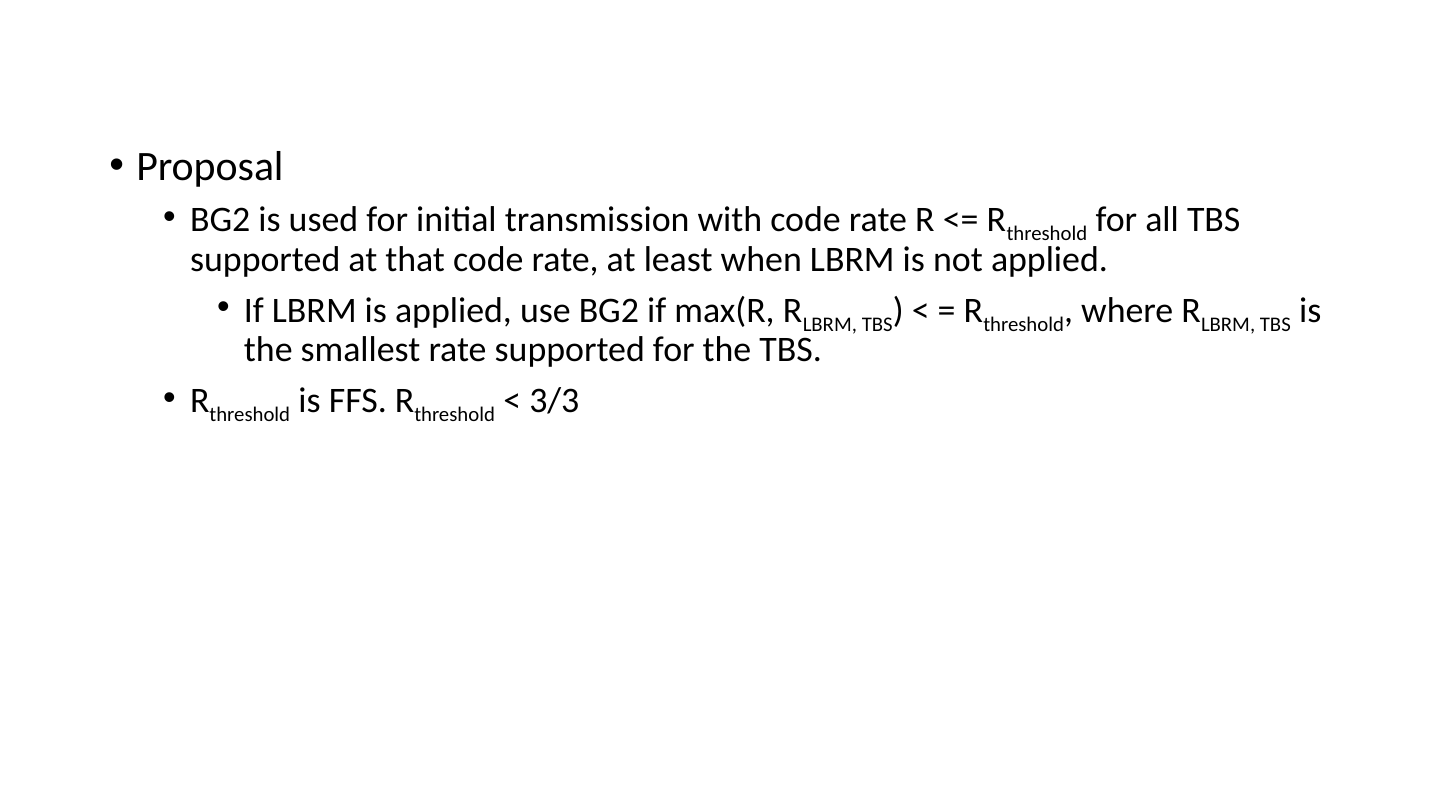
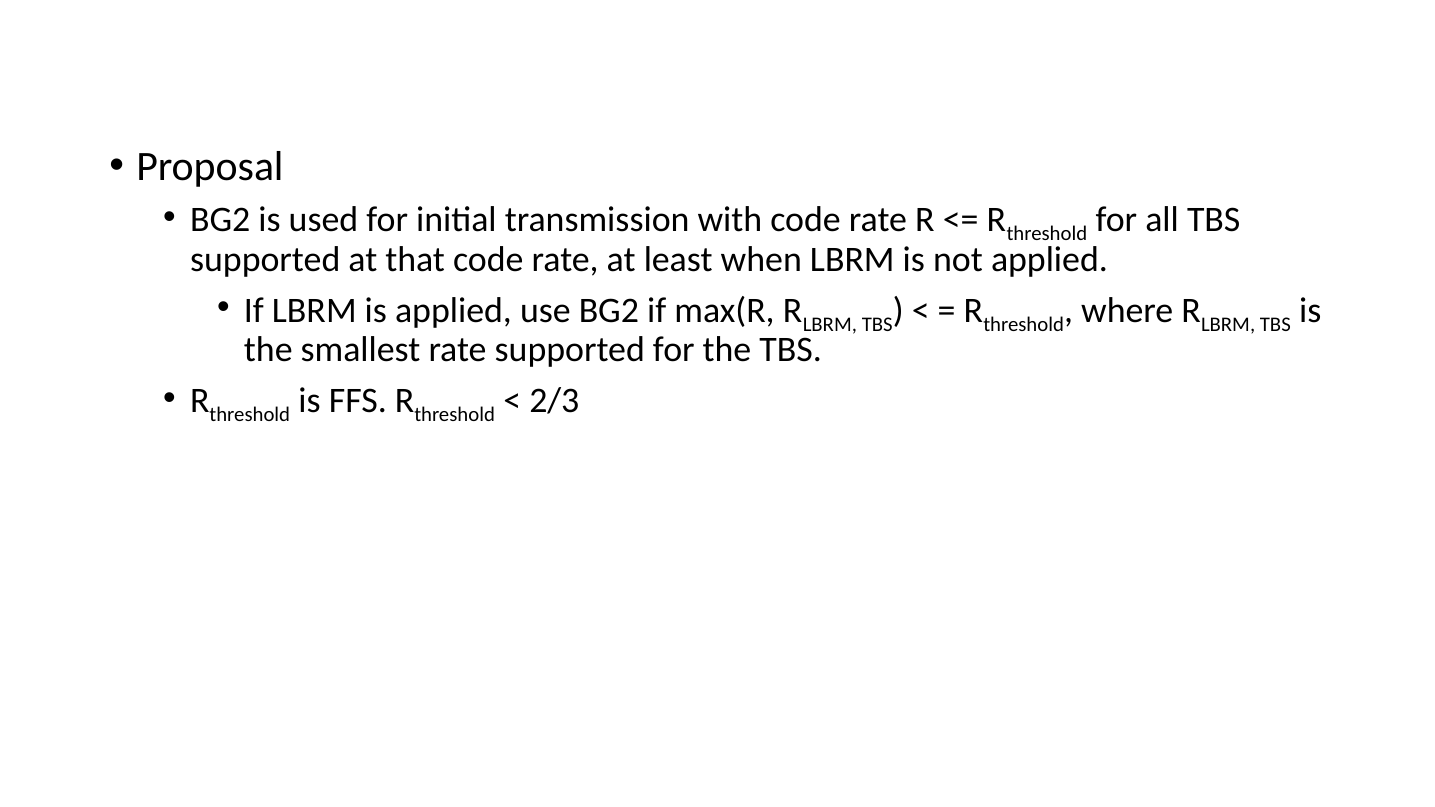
3/3: 3/3 -> 2/3 (554, 401)
